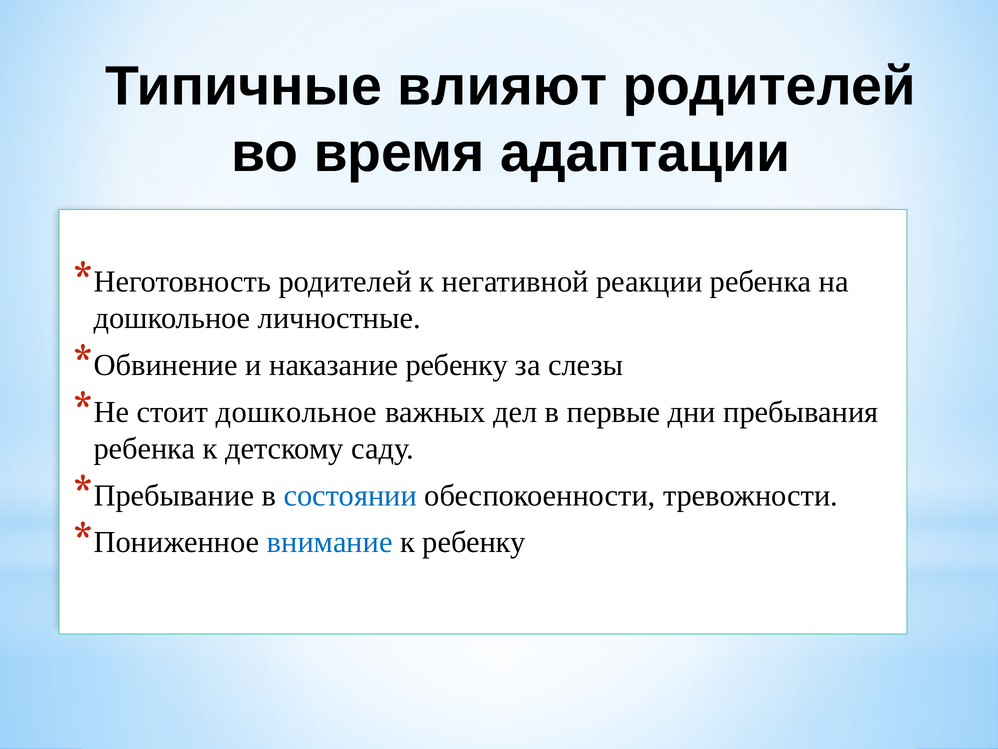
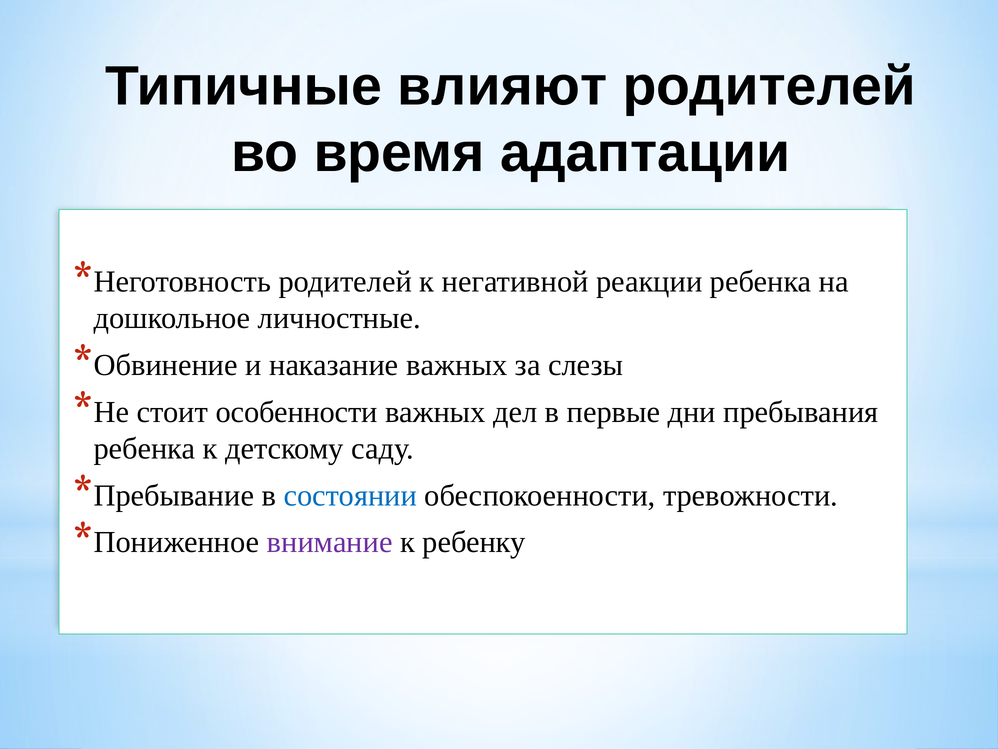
наказание ребенку: ребенку -> важных (457, 365)
стоит дошкольное: дошкольное -> особенности (297, 412)
внимание colour: blue -> purple (330, 542)
